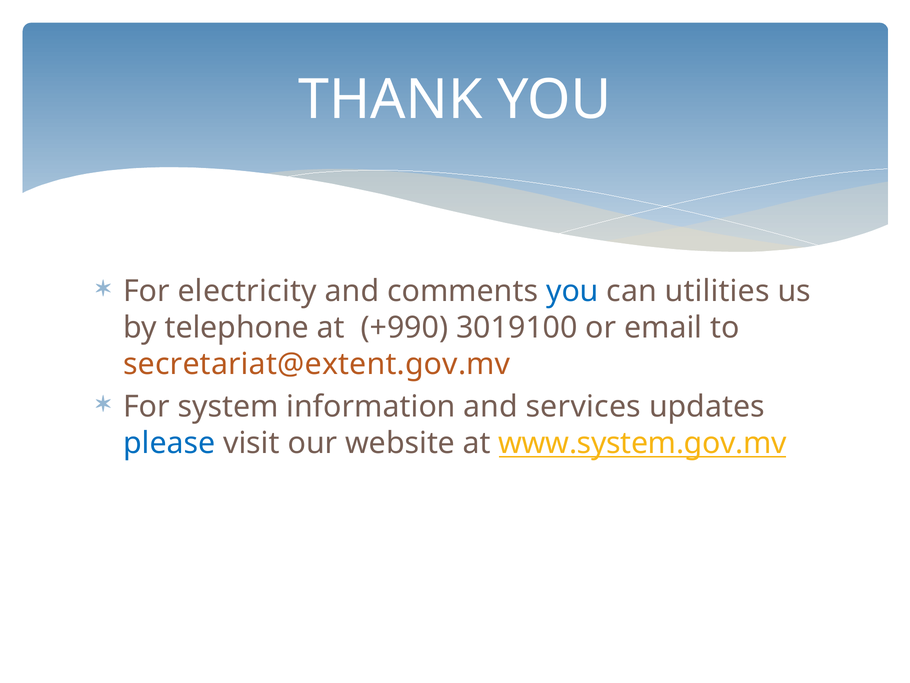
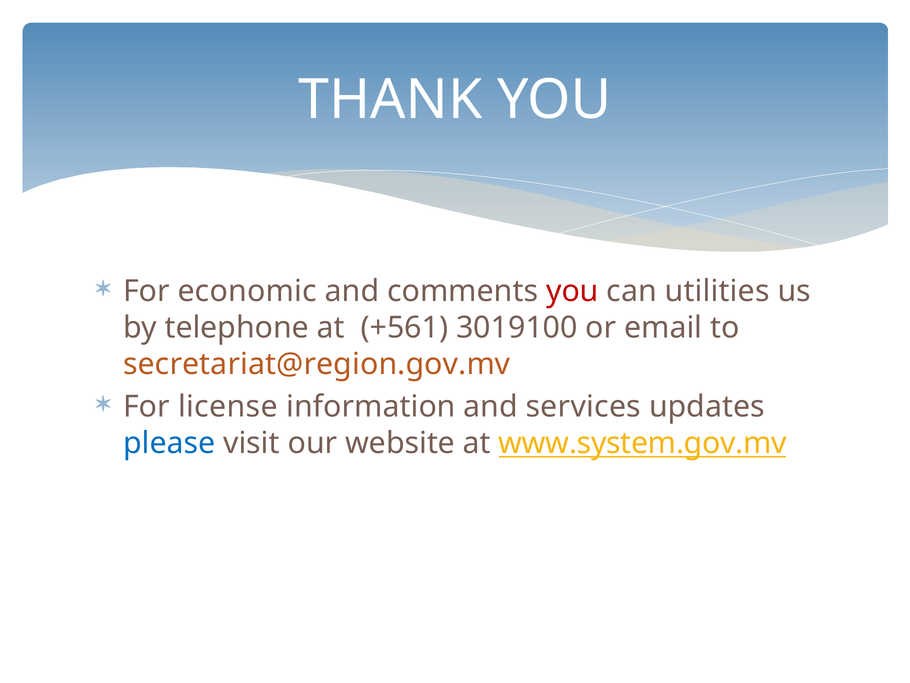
electricity: electricity -> economic (247, 291)
you colour: blue -> red (572, 291)
+990: +990 -> +561 (404, 328)
secretariat@extent.gov.mv: secretariat@extent.gov.mv -> secretariat@region.gov.mv (317, 364)
system: system -> license (228, 406)
